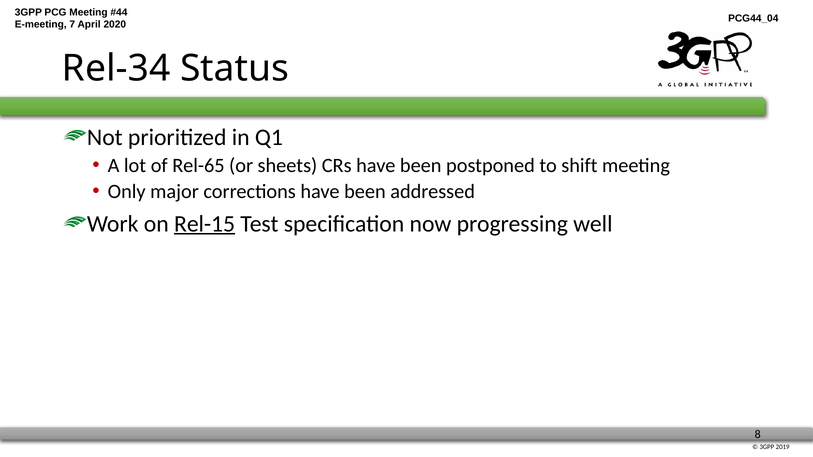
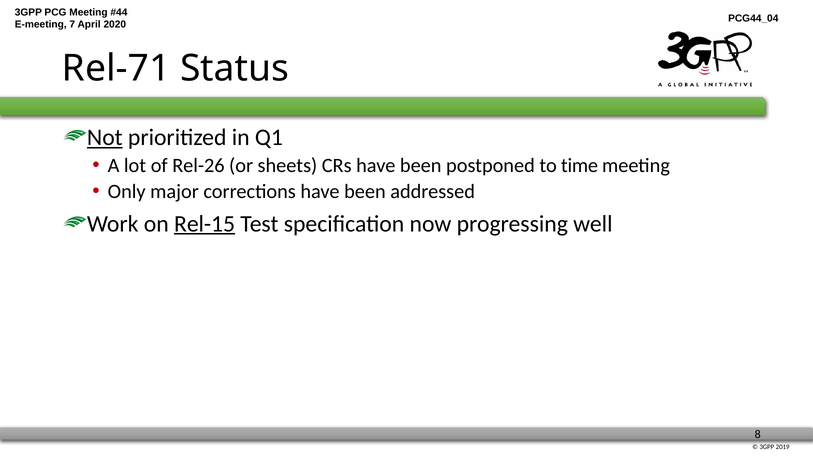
Rel-34: Rel-34 -> Rel-71 (116, 68)
Not underline: none -> present (105, 137)
Rel-65: Rel-65 -> Rel-26 (198, 165)
shift: shift -> time (580, 165)
